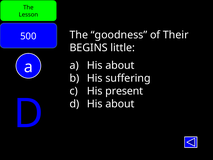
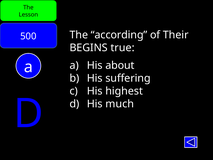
goodness: goodness -> according (119, 35)
little: little -> true (123, 48)
present: present -> highest (124, 91)
d His about: about -> much (120, 104)
